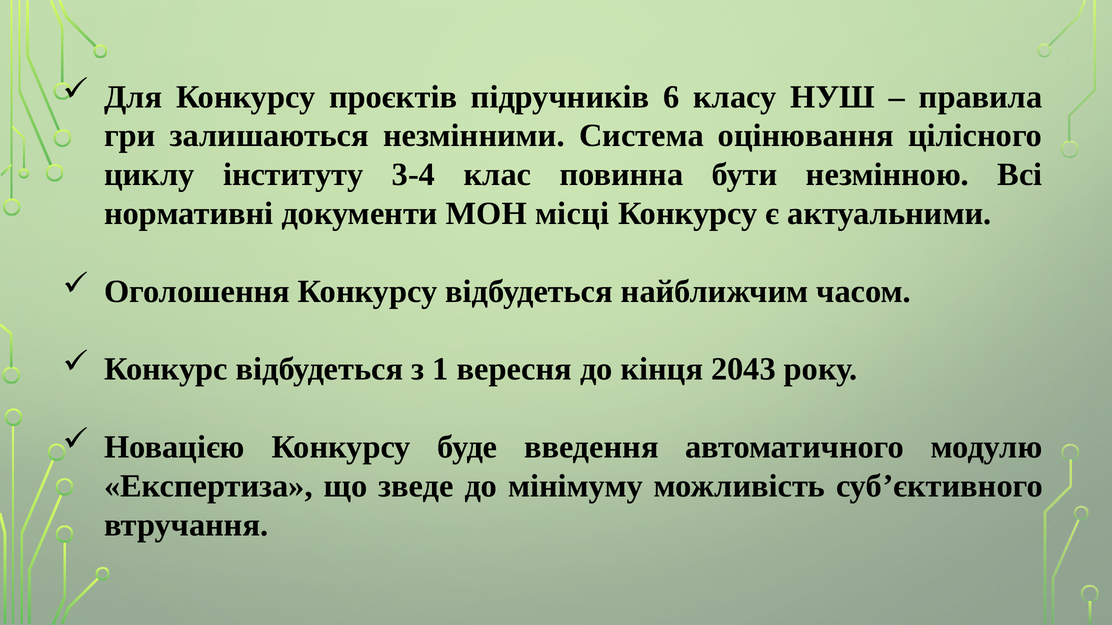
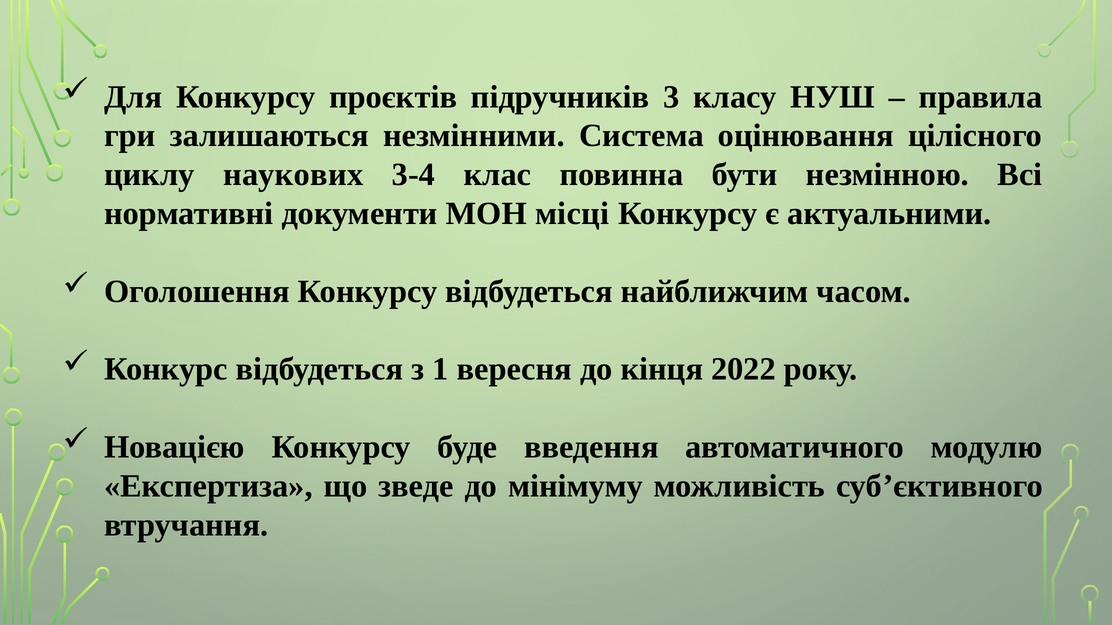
6: 6 -> 3 (671, 97)
інституту: інституту -> наукових (293, 175)
2043: 2043 -> 2022 (744, 369)
